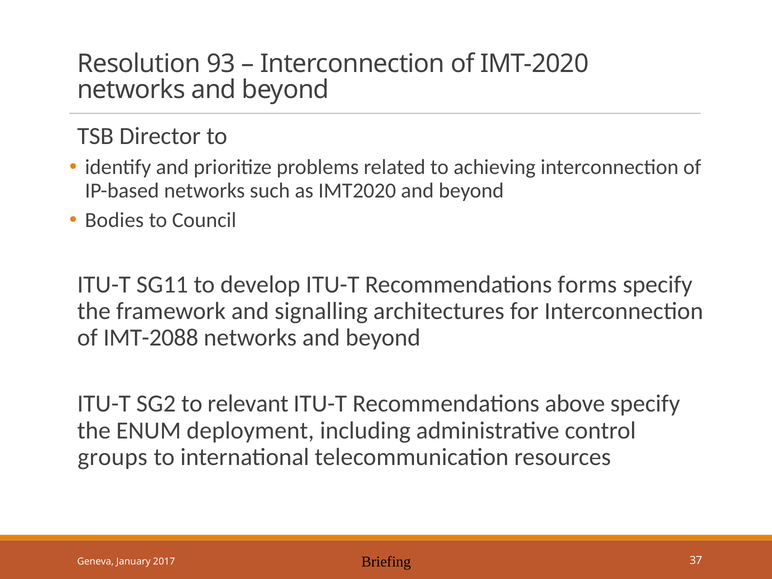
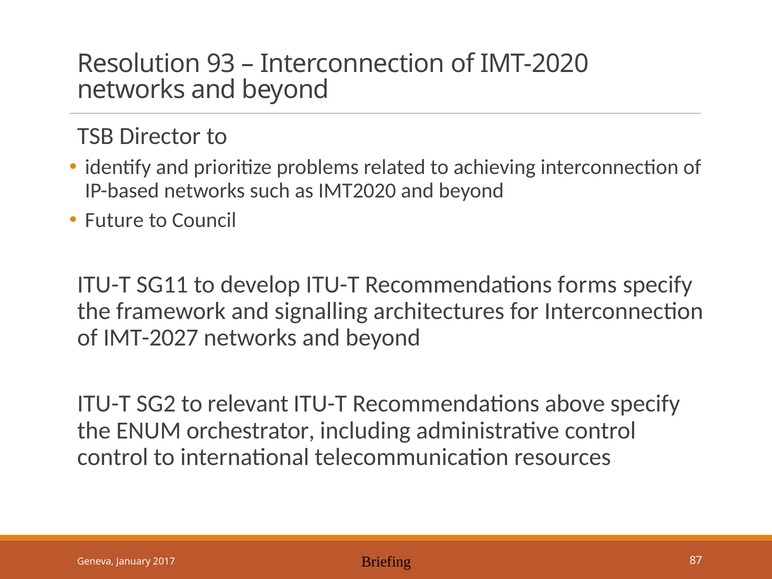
Bodies: Bodies -> Future (114, 220)
IMT-2088: IMT-2088 -> IMT-2027 (151, 338)
deployment: deployment -> orchestrator (251, 430)
groups: groups -> control (113, 457)
37: 37 -> 87 (696, 561)
